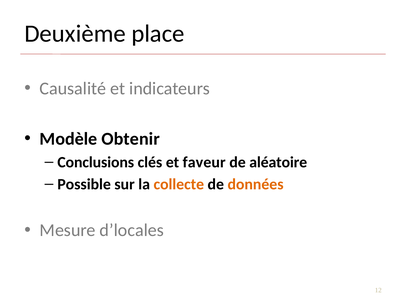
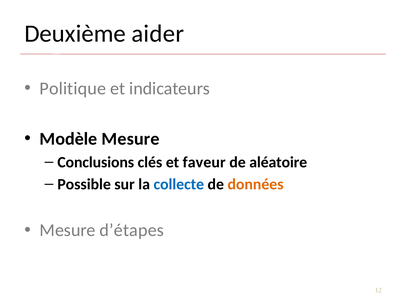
place: place -> aider (158, 34)
Causalité: Causalité -> Politique (73, 89)
Modèle Obtenir: Obtenir -> Mesure (131, 139)
collecte colour: orange -> blue (179, 185)
d’locales: d’locales -> d’étapes (132, 231)
